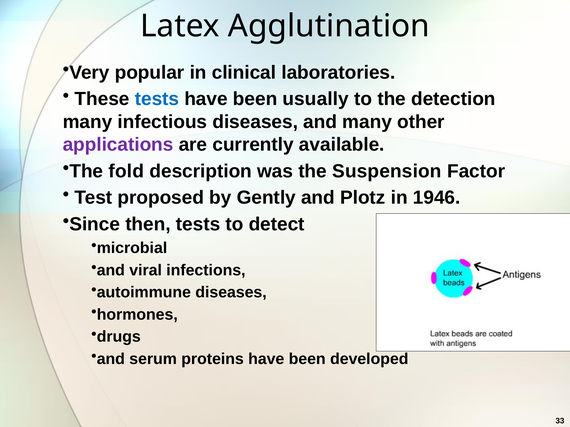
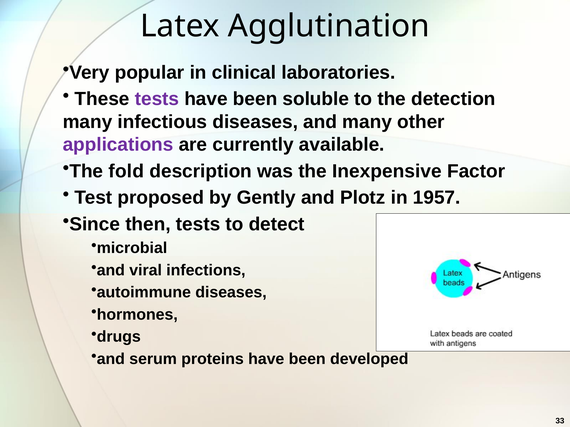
tests colour: blue -> purple (157, 99)
usually: usually -> soluble (316, 99)
Suspension: Suspension -> Inexpensive (387, 171)
1946: 1946 -> 1957 (437, 198)
